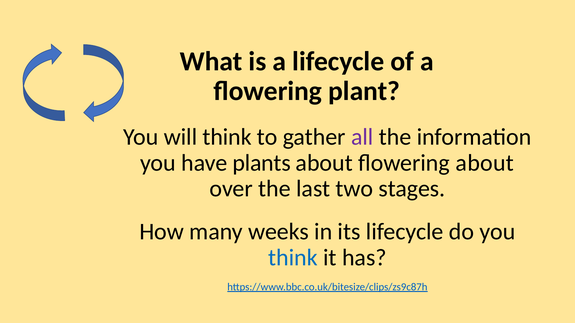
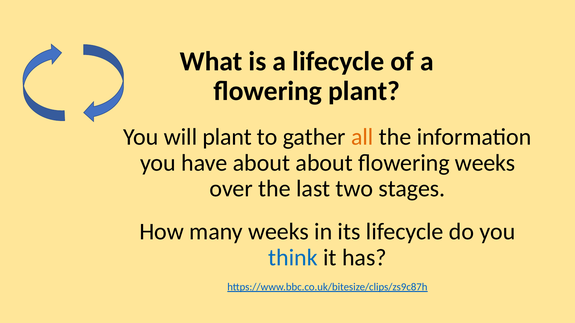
will think: think -> plant (227, 137)
all colour: purple -> orange (362, 137)
have plants: plants -> about (261, 163)
flowering about: about -> weeks (485, 163)
